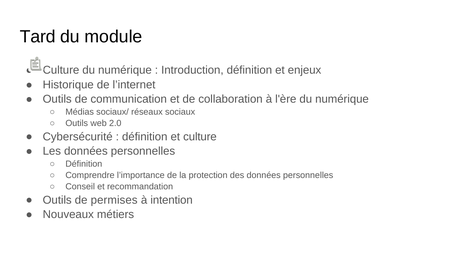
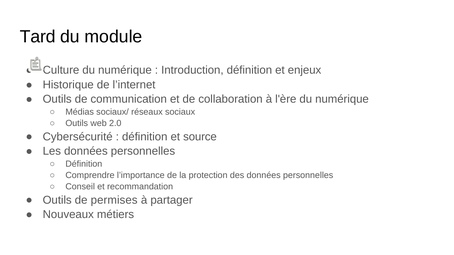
et culture: culture -> source (200, 137)
intention: intention -> partager (172, 200)
